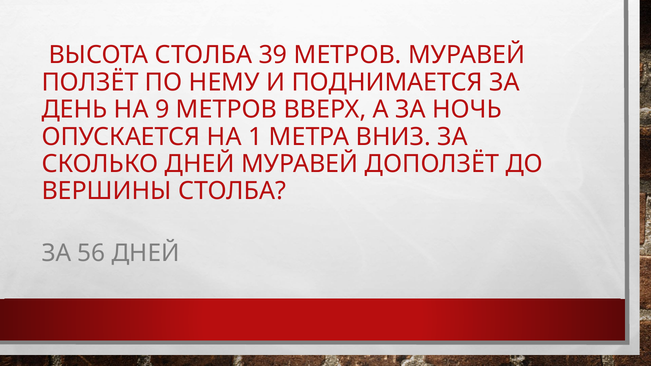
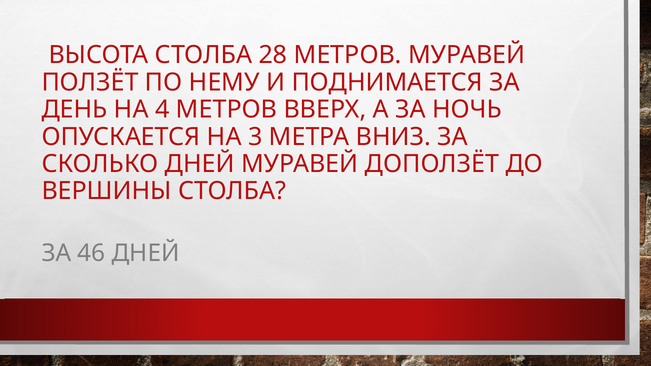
39: 39 -> 28 (273, 55)
9: 9 -> 4 (162, 110)
1: 1 -> 3 (255, 137)
56: 56 -> 46 (91, 253)
